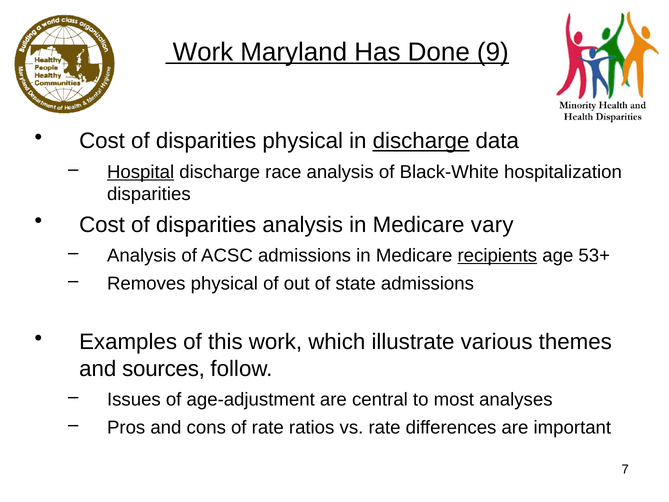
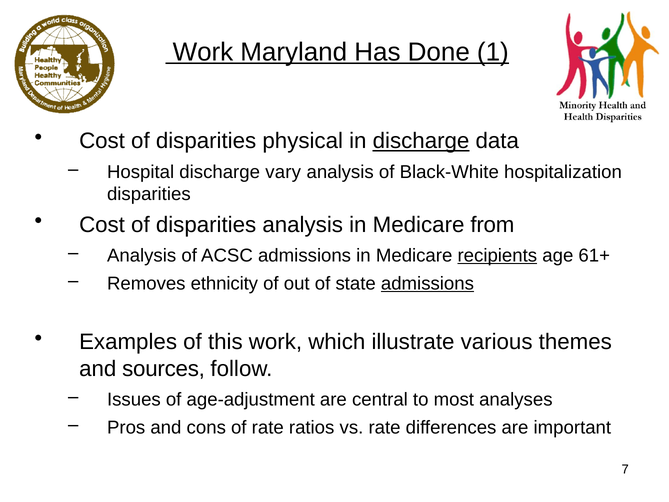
9: 9 -> 1 (493, 52)
Hospital underline: present -> none (141, 172)
race: race -> vary (283, 172)
vary: vary -> from (492, 225)
53+: 53+ -> 61+ (594, 256)
Removes physical: physical -> ethnicity (224, 283)
admissions underline: none -> present (427, 283)
